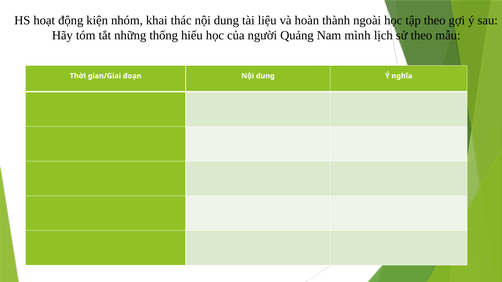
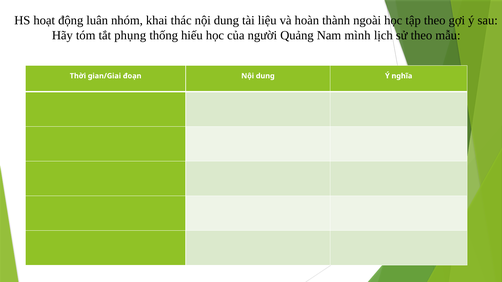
kiện: kiện -> luân (97, 20)
những: những -> phụng (130, 36)
